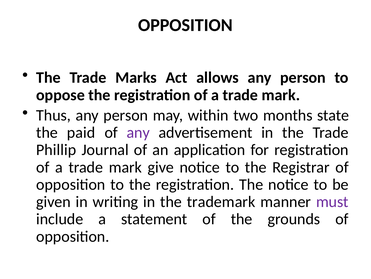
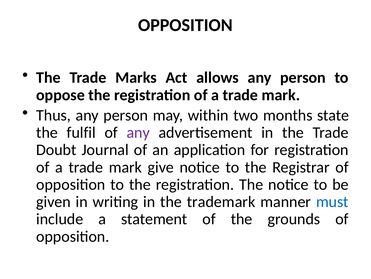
paid: paid -> fulfil (81, 132)
Phillip: Phillip -> Doubt (56, 150)
must colour: purple -> blue (332, 201)
